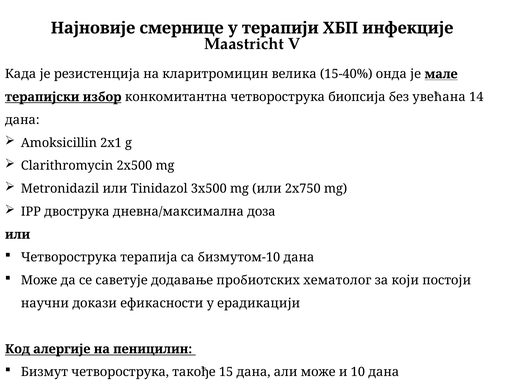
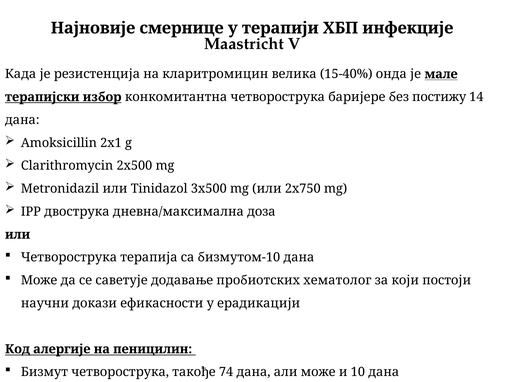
биопсија: биопсија -> баријере (357, 97)
увећана: увећана -> постижу (439, 97)
15: 15 -> 74 (226, 372)
